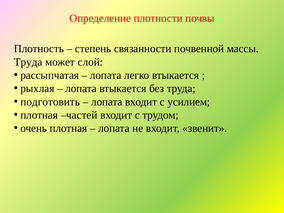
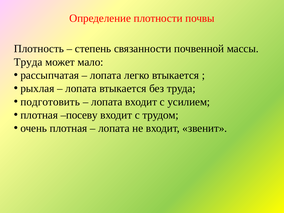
слой: слой -> мало (90, 62)
частей: частей -> посеву (79, 115)
